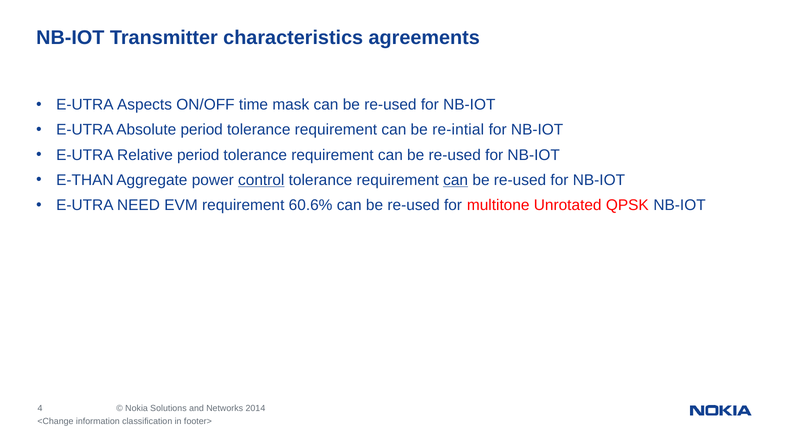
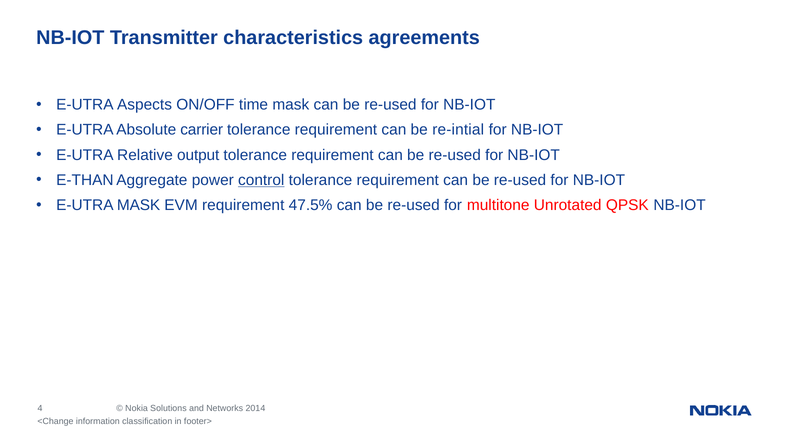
Absolute period: period -> carrier (202, 130)
Relative period: period -> output (198, 155)
can underline: present -> none (456, 180)
E-UTRA NEED: NEED -> MASK (139, 205)
60.6%: 60.6% -> 47.5% (311, 205)
